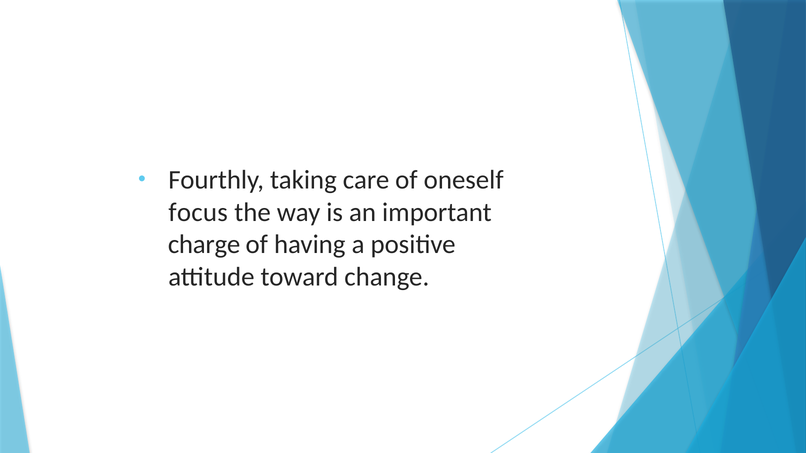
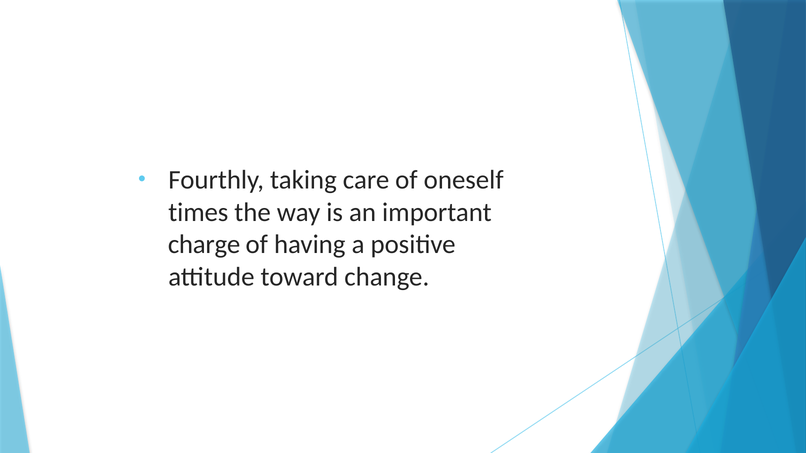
focus: focus -> times (198, 212)
